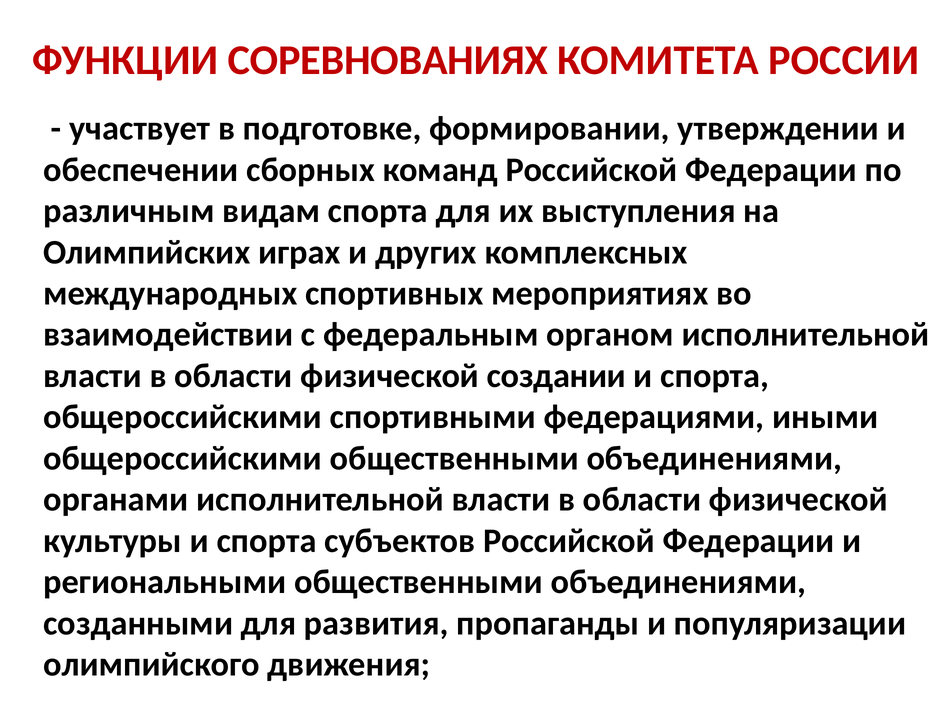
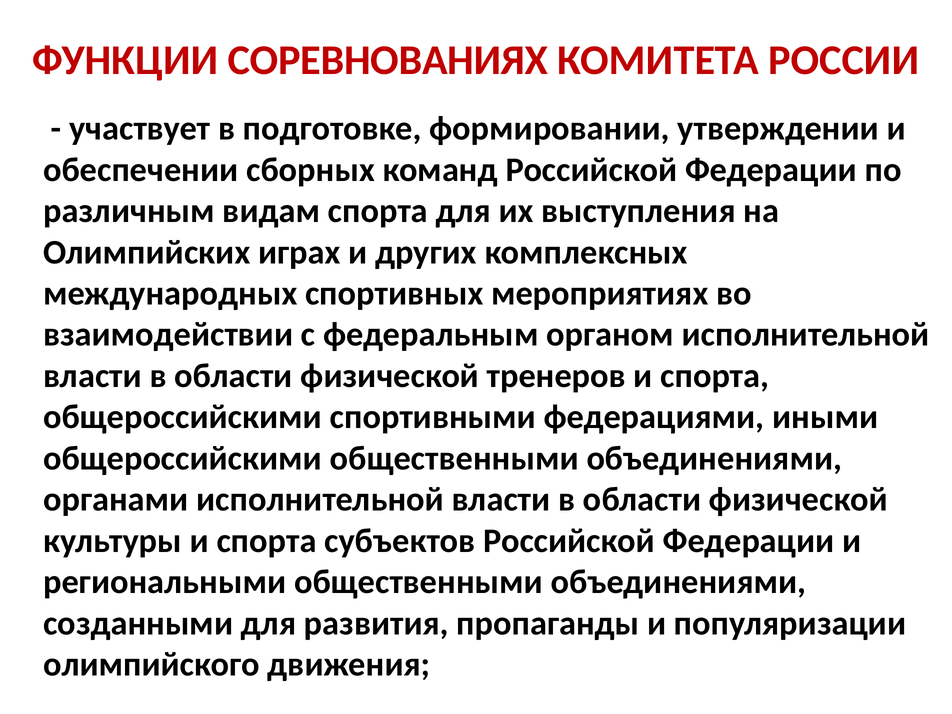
создании: создании -> тренеров (556, 376)
